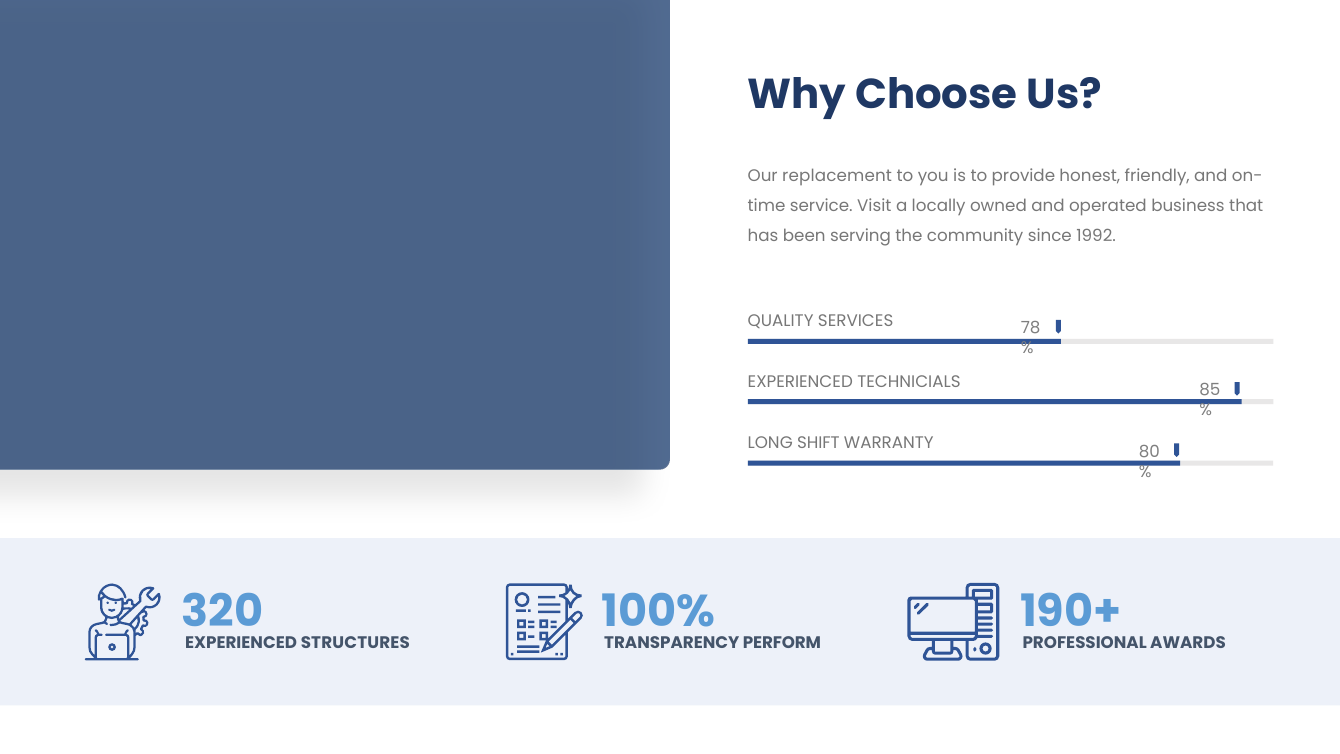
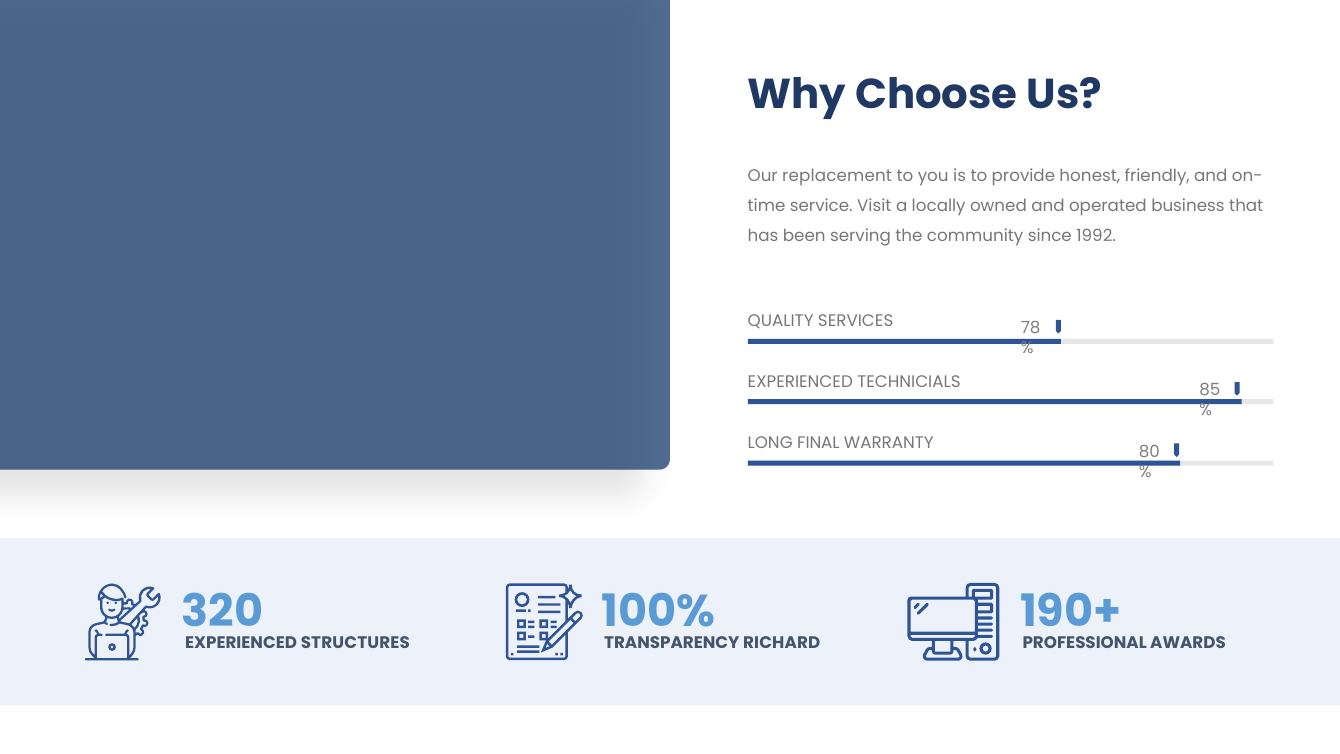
SHIFT: SHIFT -> FINAL (818, 443)
PERFORM: PERFORM -> RICHARD (782, 642)
